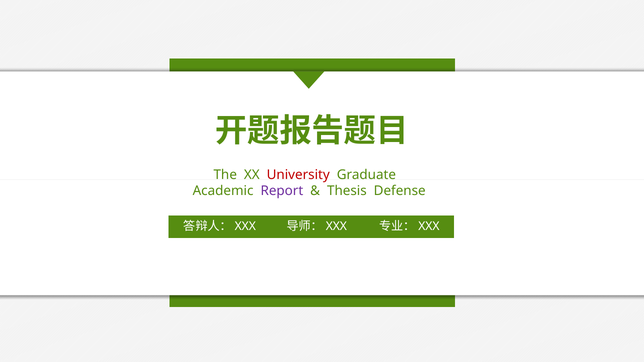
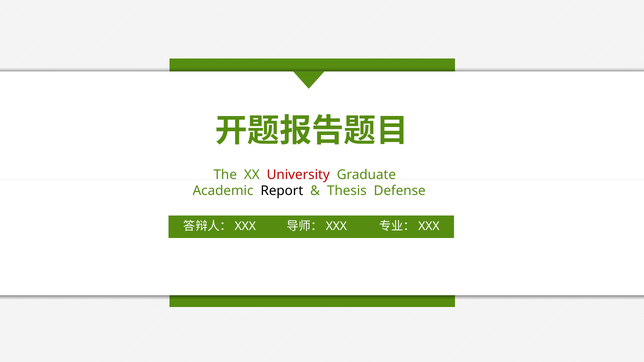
Report colour: purple -> black (282, 191)
